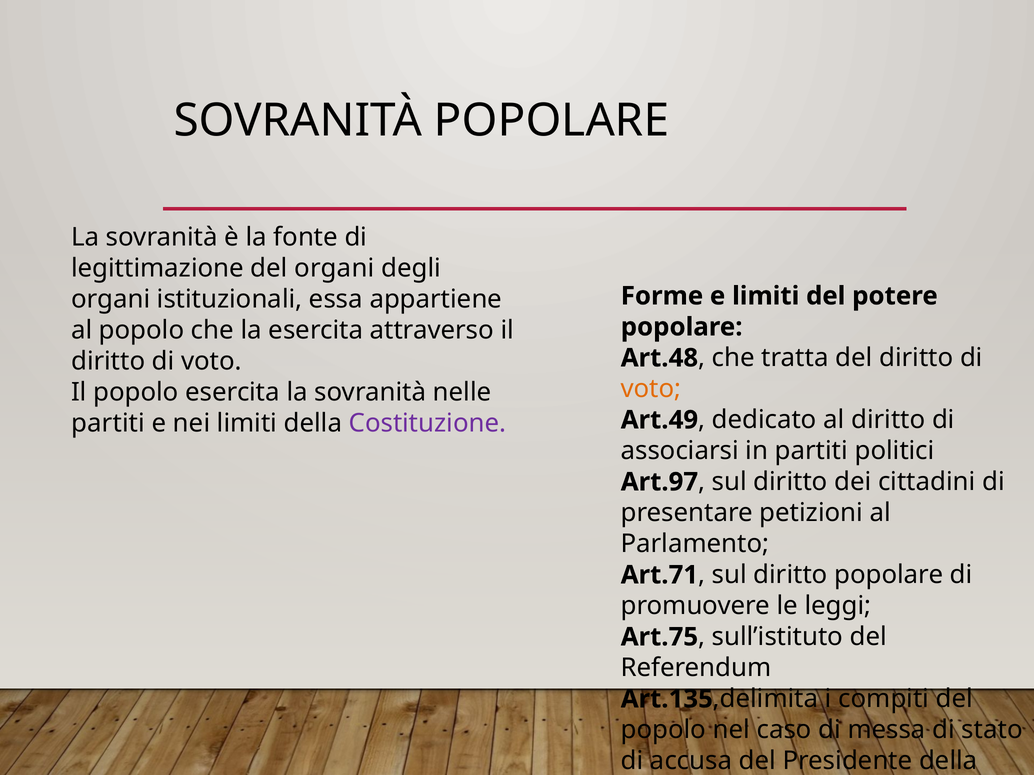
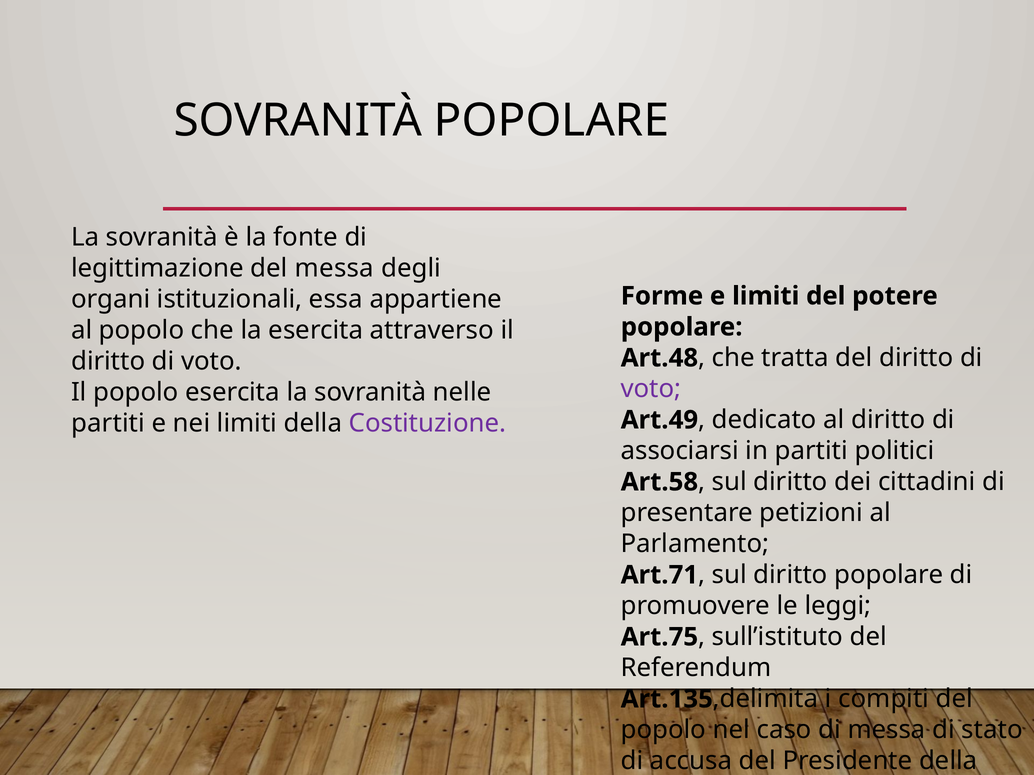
del organi: organi -> messa (334, 269)
voto colour: orange -> purple (651, 389)
Art.97: Art.97 -> Art.58 (659, 482)
